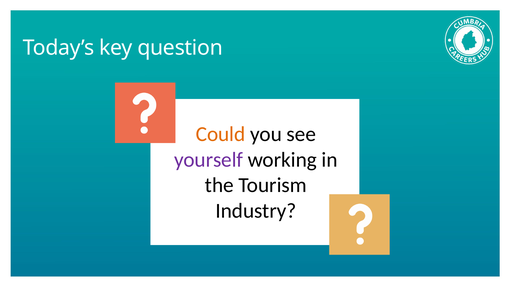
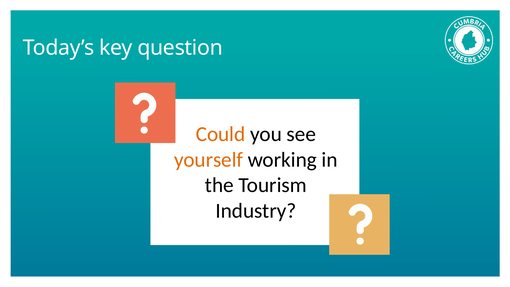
yourself colour: purple -> orange (209, 160)
